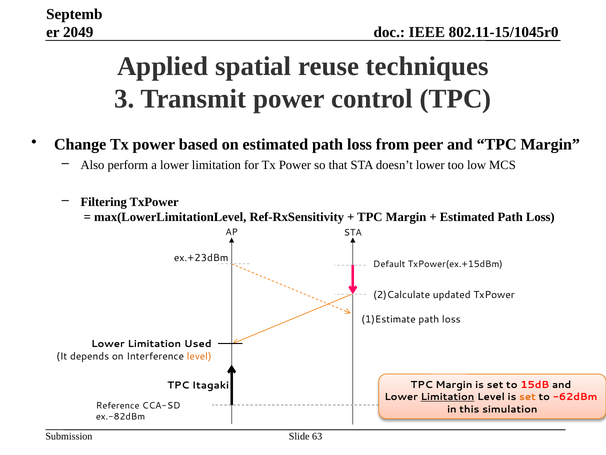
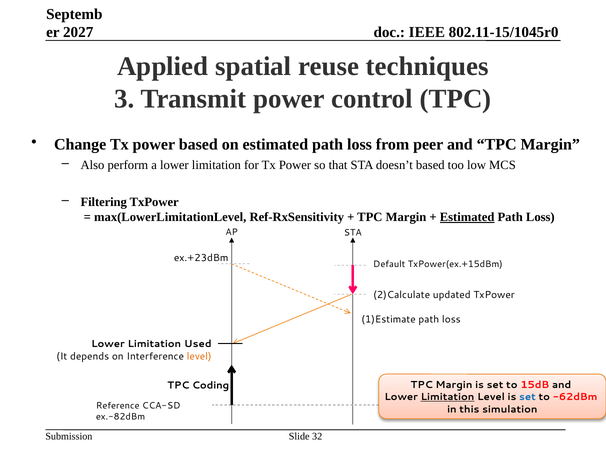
2049: 2049 -> 2027 (78, 32)
doesn’t lower: lower -> based (430, 165)
Estimated underline: none -> present (467, 217)
TPC Itagaki: Itagaki -> Coding (211, 385)
set colour: orange -> blue (527, 397)
63: 63 -> 32 (317, 436)
